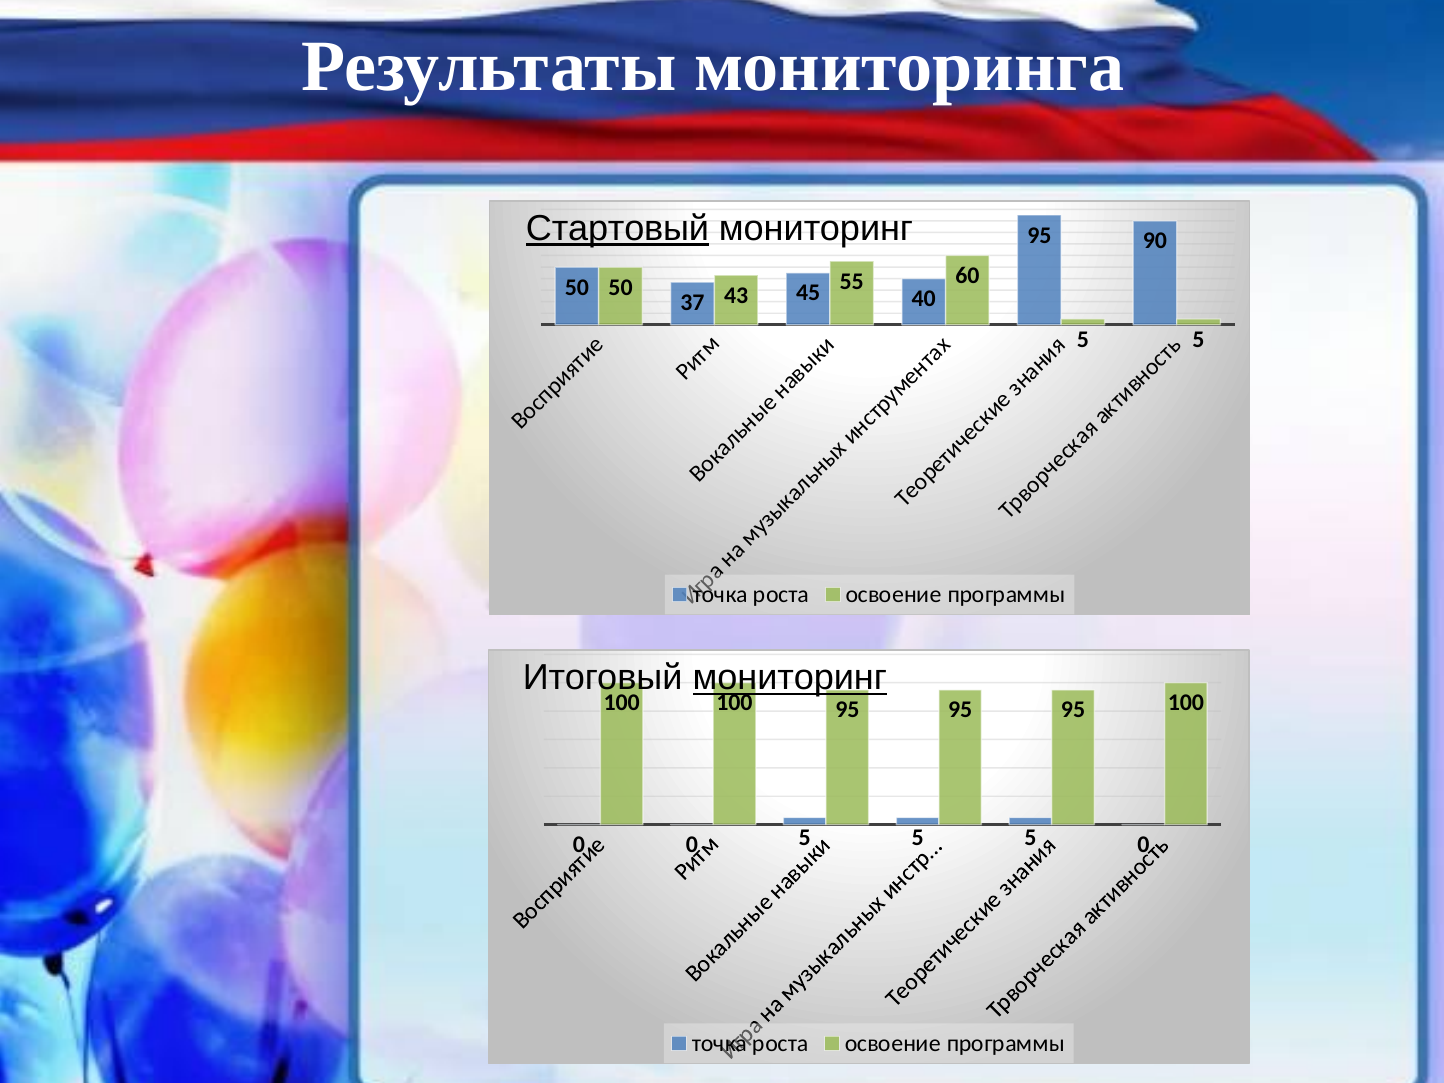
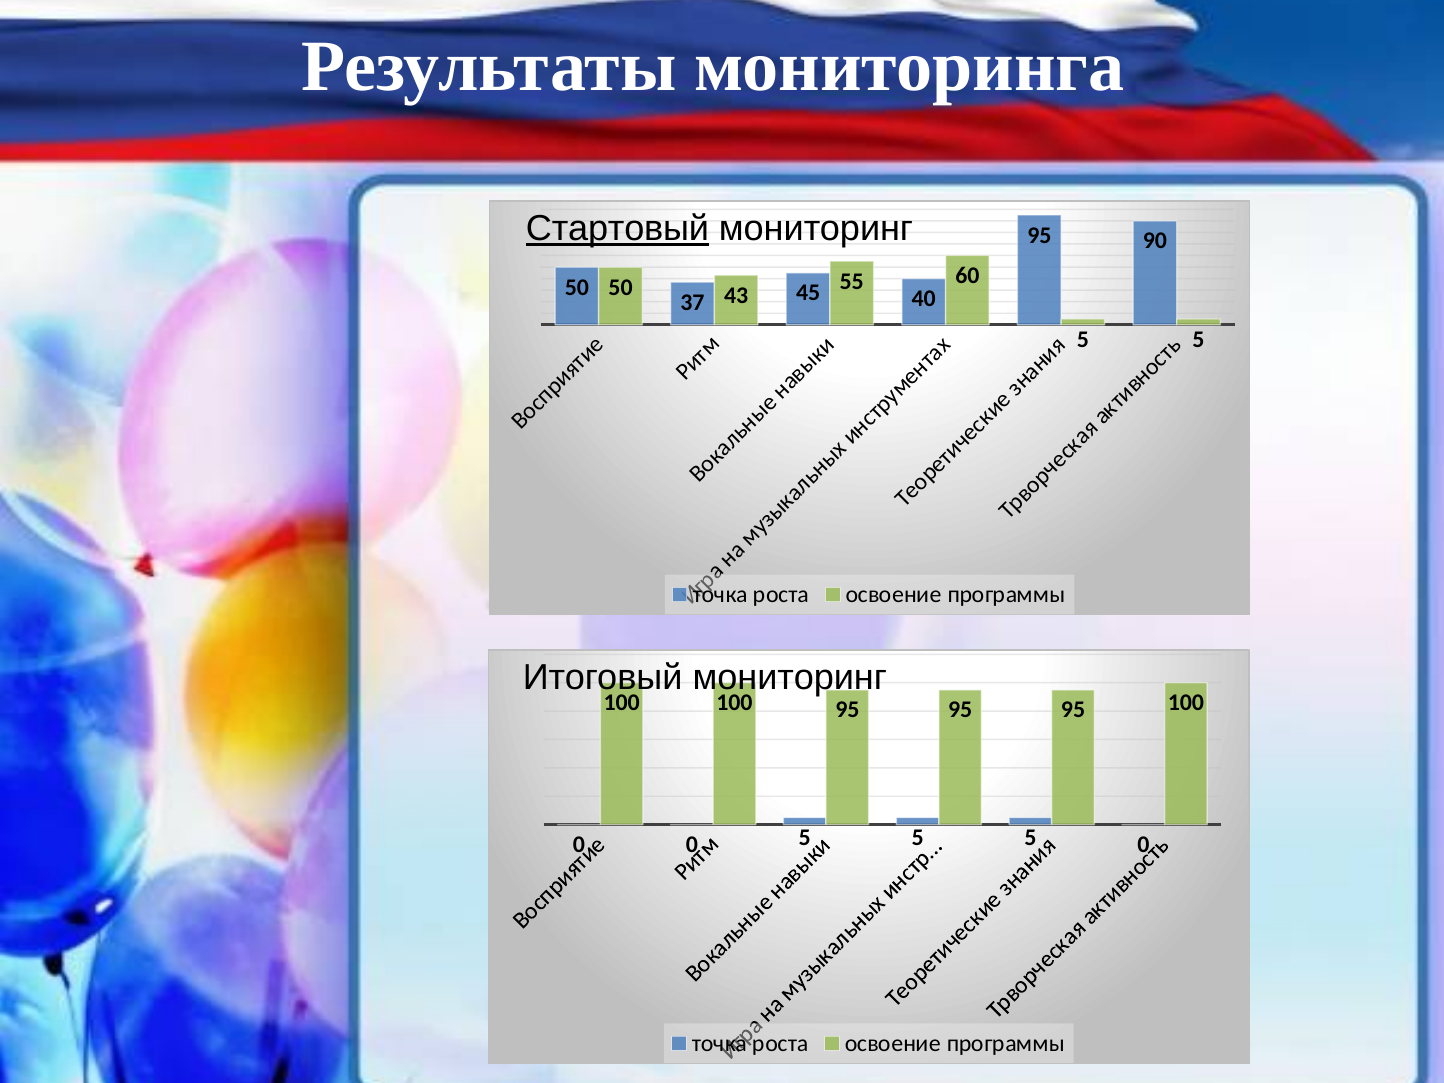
мониторинг underline: present -> none (790, 678)
